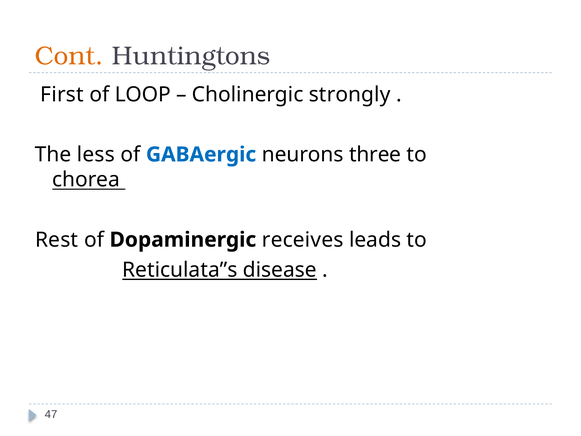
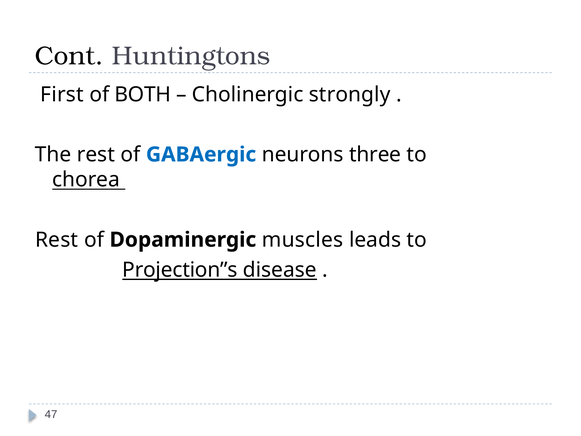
Cont colour: orange -> black (69, 56)
LOOP: LOOP -> BOTH (143, 94)
The less: less -> rest (96, 154)
receives: receives -> muscles (303, 240)
Reticulata”s: Reticulata”s -> Projection”s (180, 270)
